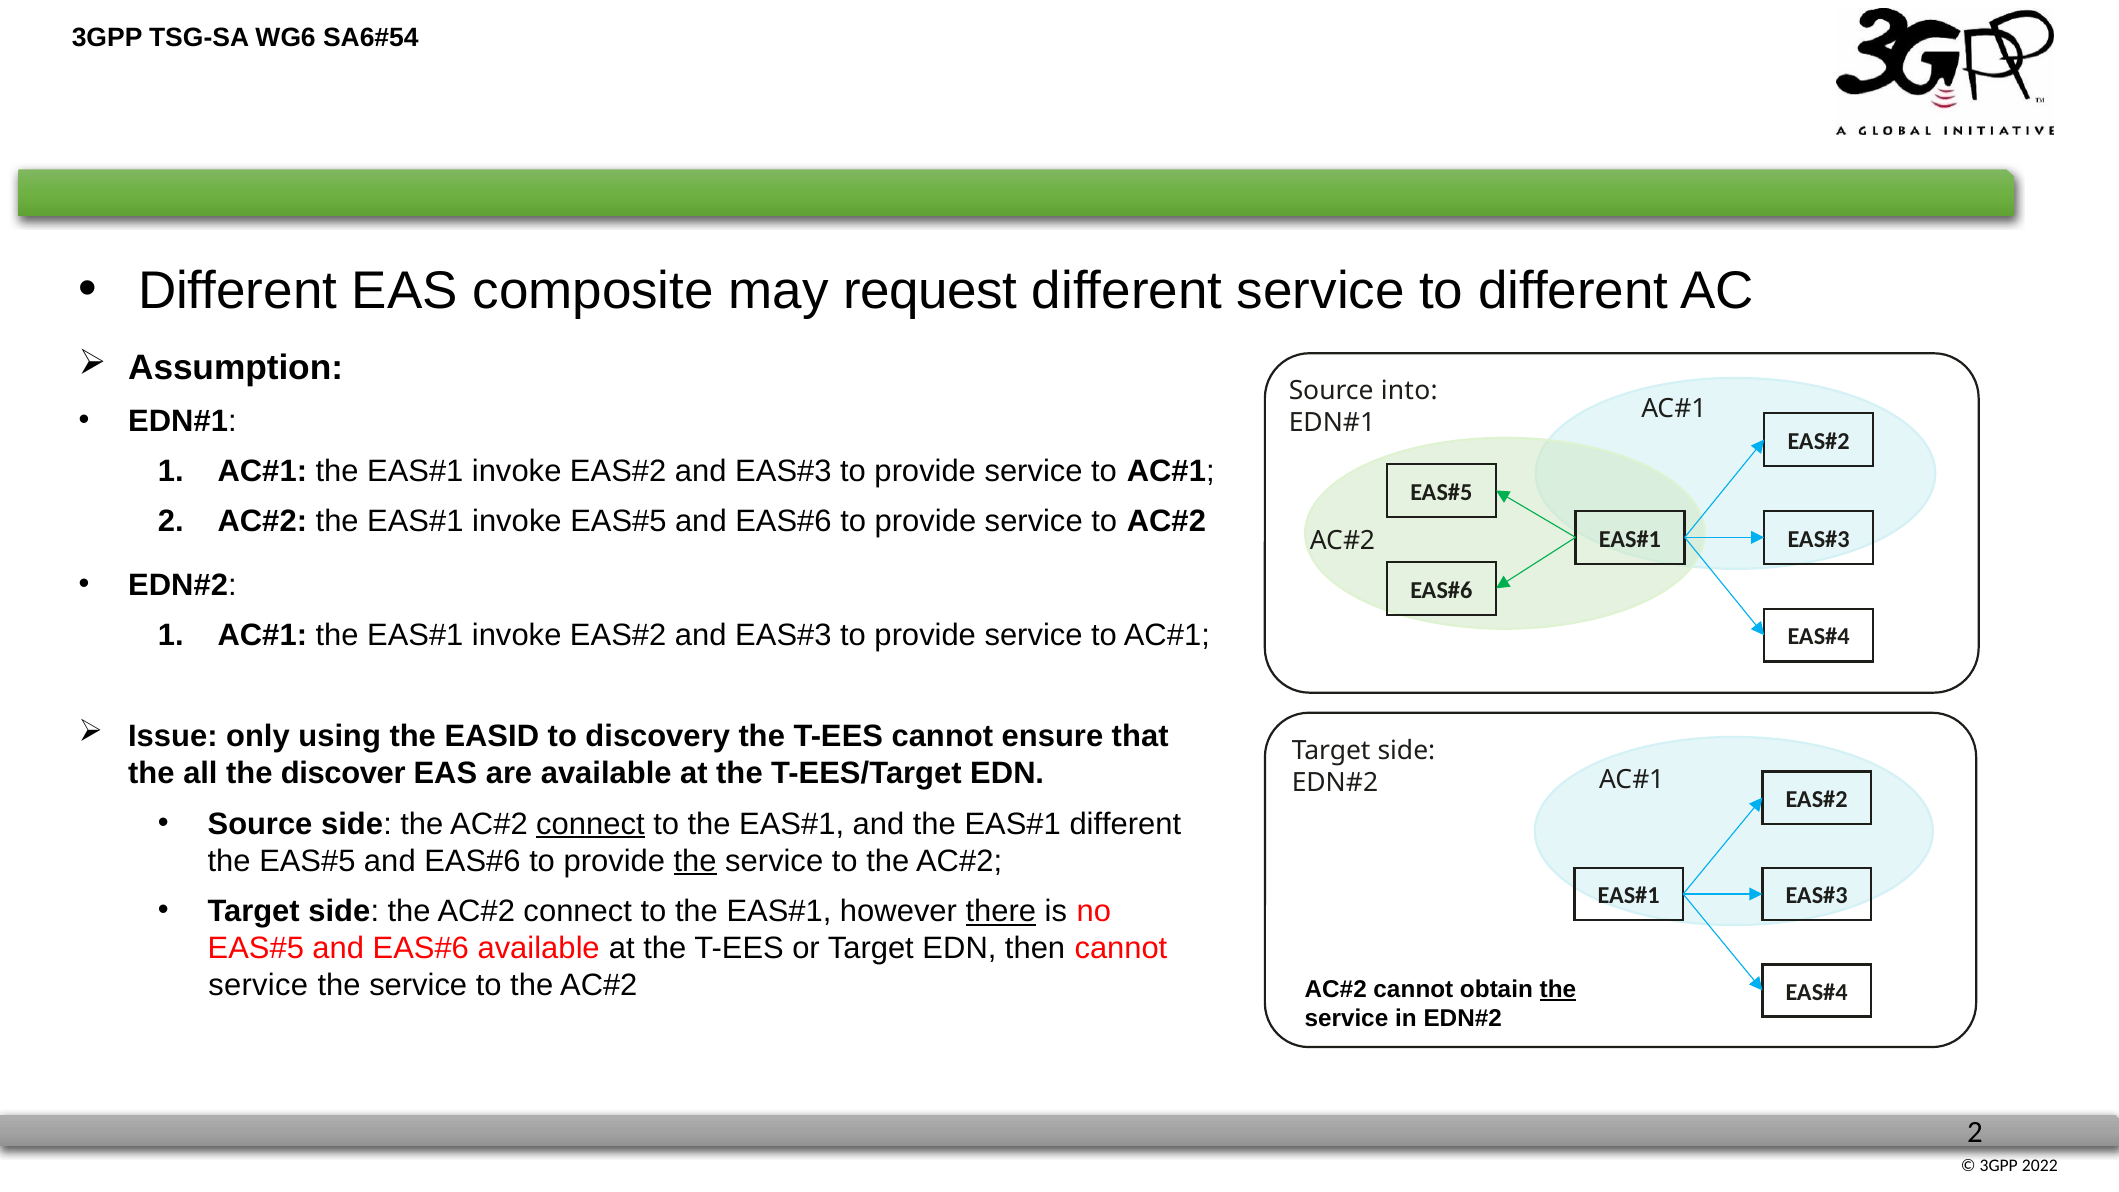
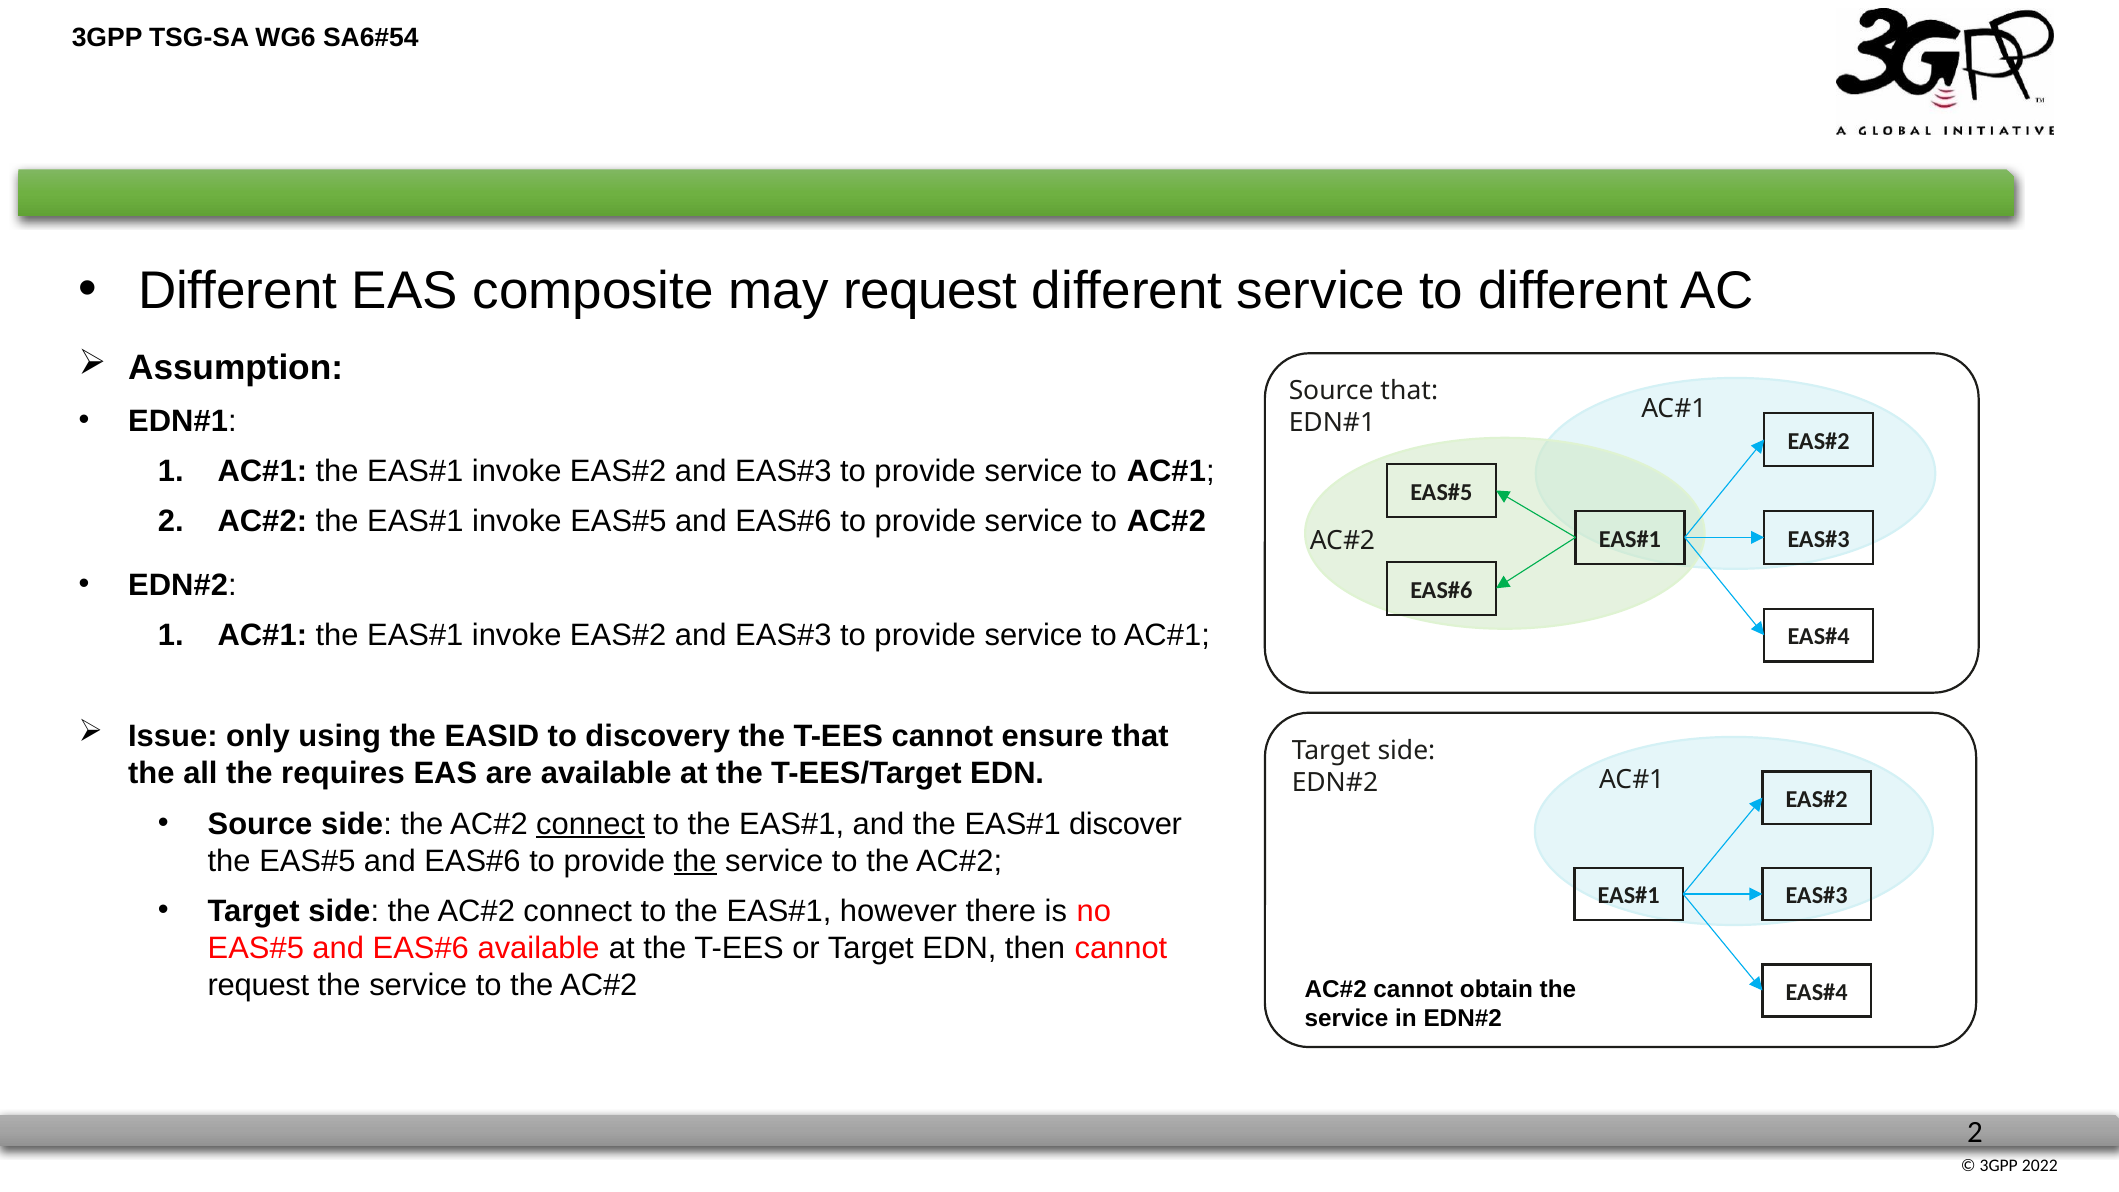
Source into: into -> that (1409, 391)
discover: discover -> requires (343, 773)
different: different -> discover (1126, 824)
there underline: present -> none (1001, 911)
service: service -> request (258, 986)
the underline: present -> none (1558, 989)
